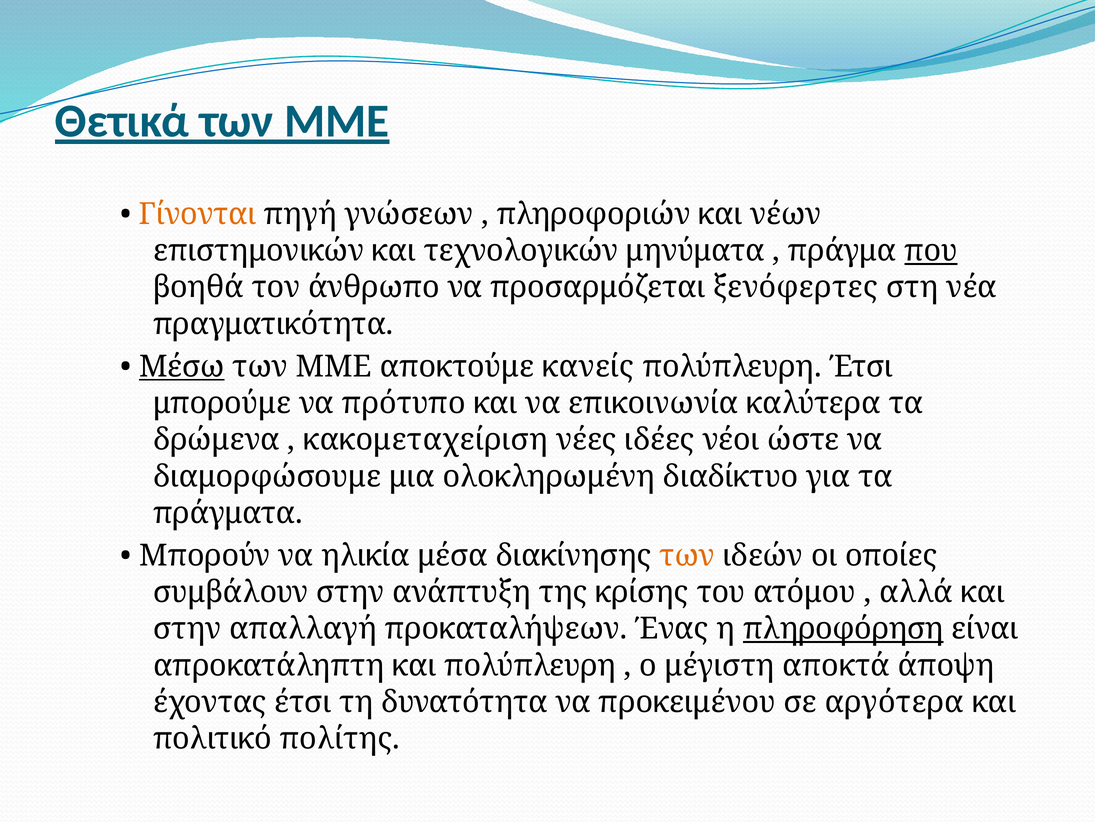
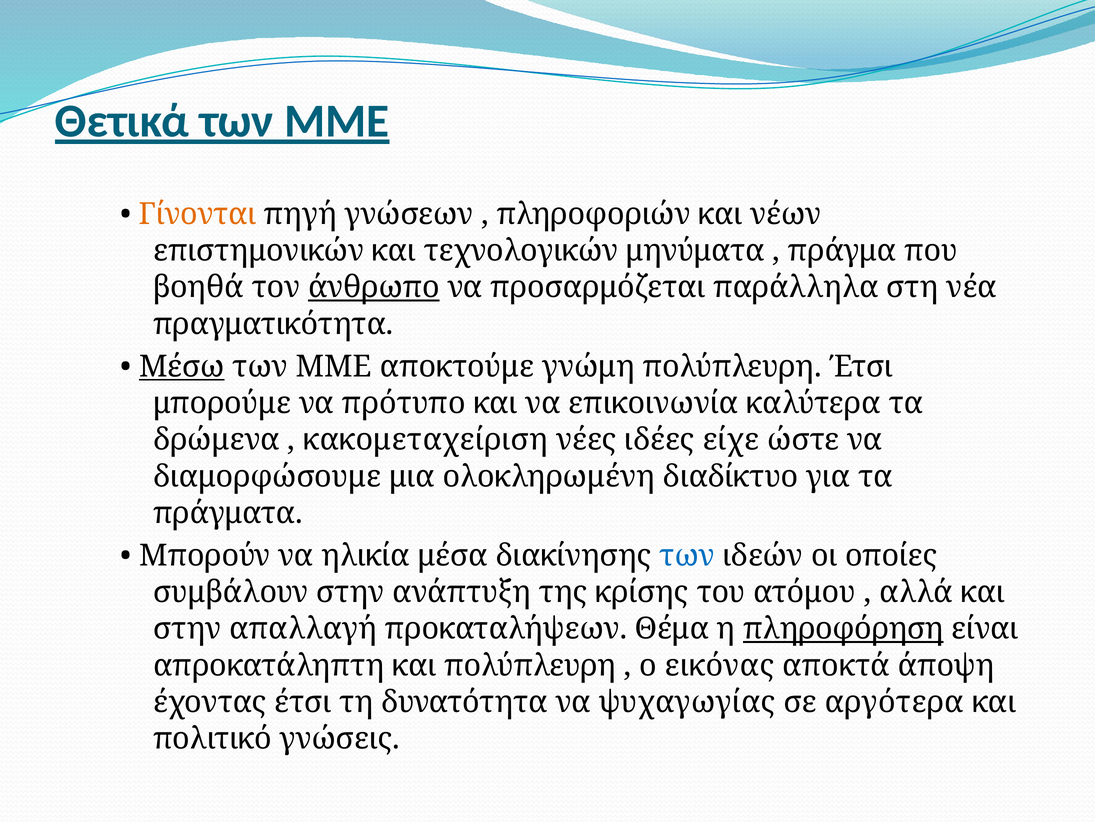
που underline: present -> none (931, 251)
άνθρωπο underline: none -> present (374, 287)
ξενόφερτες: ξενόφερτες -> παράλληλα (796, 287)
κανείς: κανείς -> γνώμη (588, 366)
νέοι: νέοι -> είχε (731, 439)
των colour: orange -> blue (687, 555)
Ένας: Ένας -> Θέμα (672, 628)
μέγιστη: μέγιστη -> εικόνας (720, 665)
προκειμένου: προκειμένου -> ψυχαγωγίας (687, 701)
πολίτης: πολίτης -> γνώσεις (340, 738)
